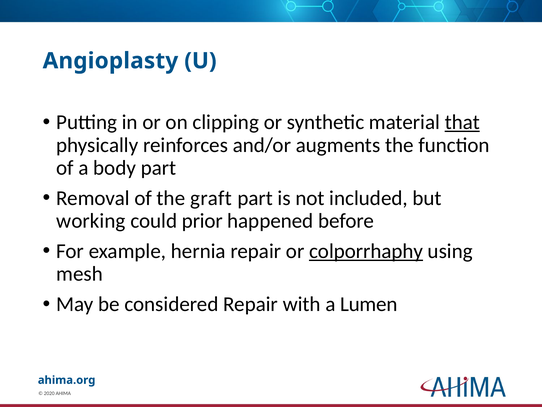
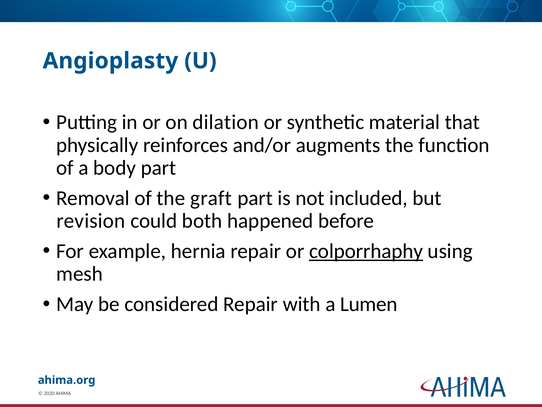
clipping: clipping -> dilation (226, 122)
that underline: present -> none (462, 122)
working: working -> revision (91, 221)
prior: prior -> both (202, 221)
